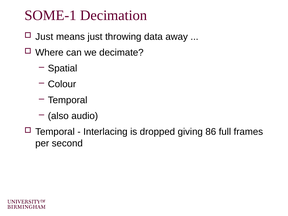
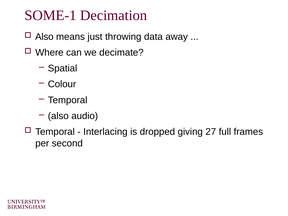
Just: Just -> Also (44, 37)
86: 86 -> 27 (211, 132)
